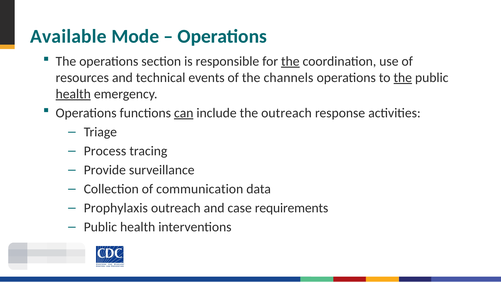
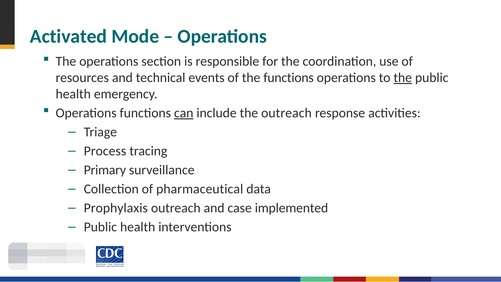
Available: Available -> Activated (69, 36)
the underline: present -> none (290, 61)
the channels: channels -> functions (289, 78)
health underline: present -> none (73, 94)
Provide: Provide -> Primary (105, 170)
communication: communication -> pharmaceutical (200, 189)
requirements: requirements -> implemented (292, 208)
